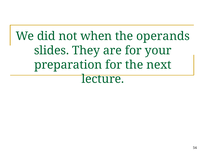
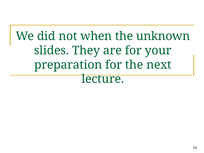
operands: operands -> unknown (163, 36)
